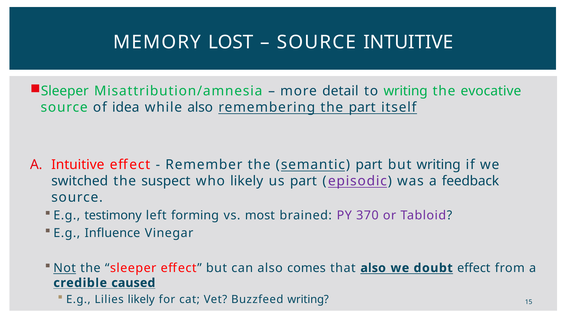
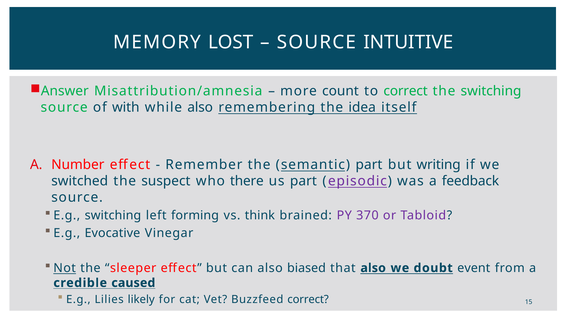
Sleeper: Sleeper -> Answer (65, 91)
detail: detail -> count (340, 91)
to writing: writing -> correct (406, 91)
the evocative: evocative -> switching (491, 91)
idea: idea -> with (126, 107)
the part: part -> idea (362, 107)
A Intuitive: Intuitive -> Number (78, 165)
who likely: likely -> there (247, 181)
E.g testimony: testimony -> switching (113, 215)
most: most -> think (260, 215)
Influence: Influence -> Evocative (112, 233)
comes: comes -> biased (307, 268)
doubt effect: effect -> event (474, 268)
Buzzfeed writing: writing -> correct (308, 299)
